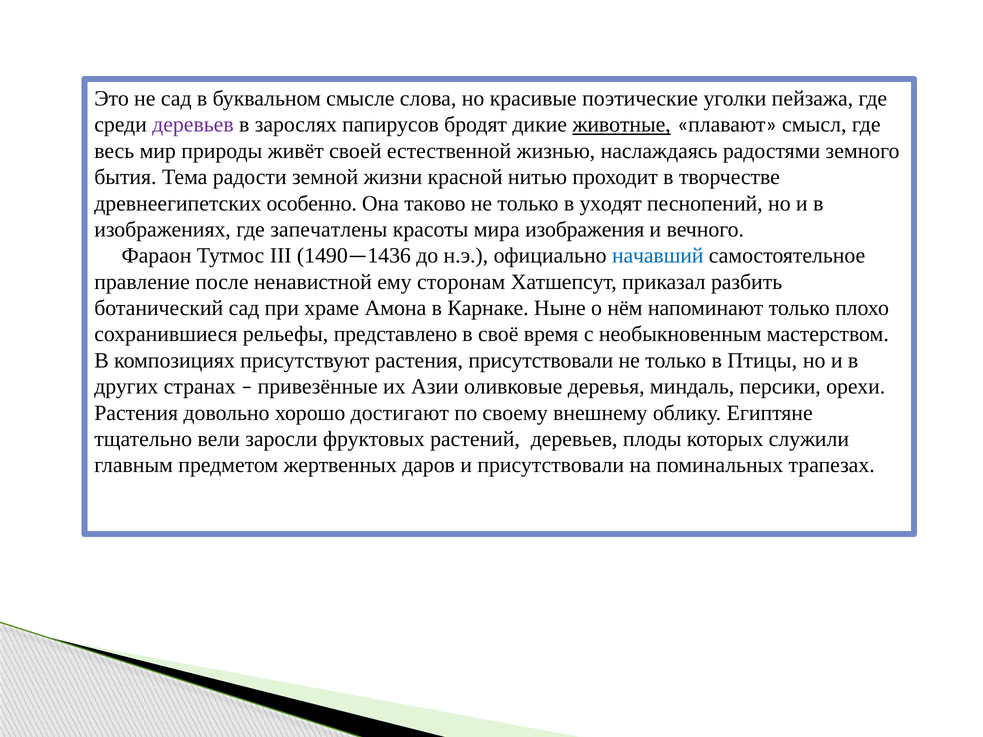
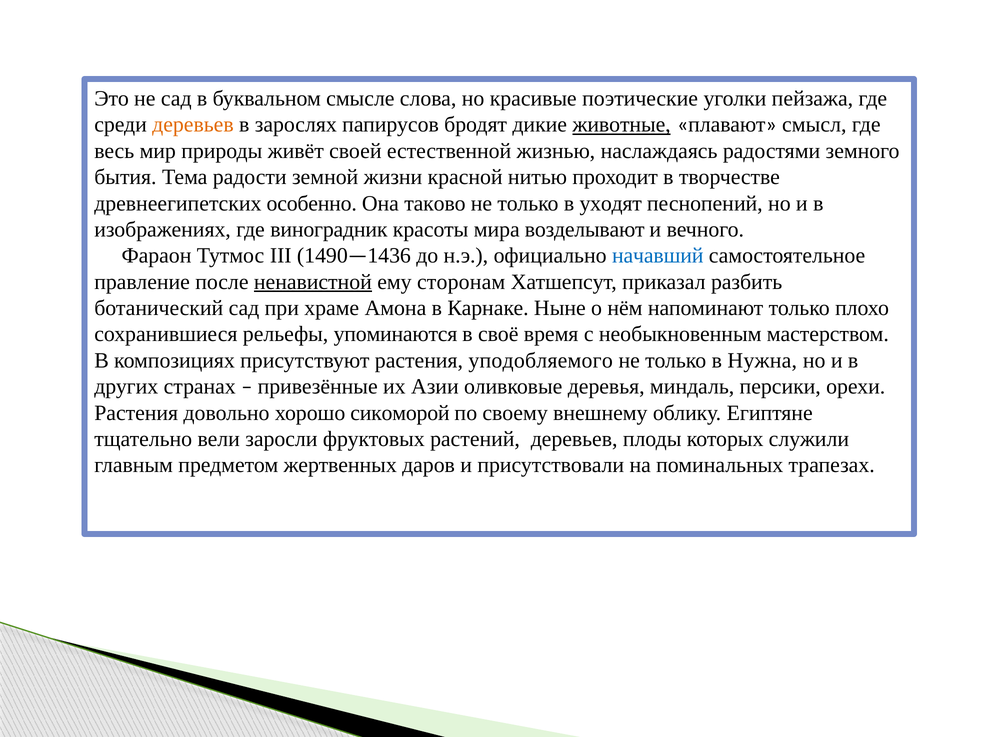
деревьев colour: purple -> orange (193, 125)
запечатлены: запечатлены -> виноградник (329, 230)
изображения: изображения -> возделывают (585, 230)
ненавистной underline: none -> present (313, 282)
представлено: представлено -> упоминаются (395, 334)
растения присутствовали: присутствовали -> уподобляемого (541, 361)
Птицы: Птицы -> Нужна (762, 361)
достигают: достигают -> сикоморой (400, 413)
